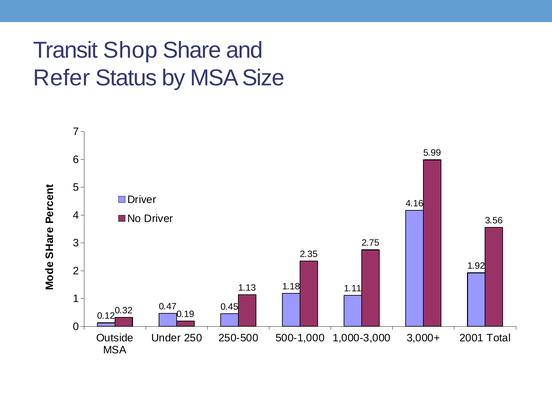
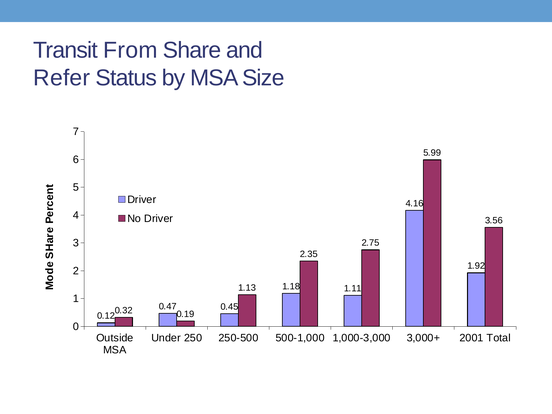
Shop: Shop -> From (130, 50)
